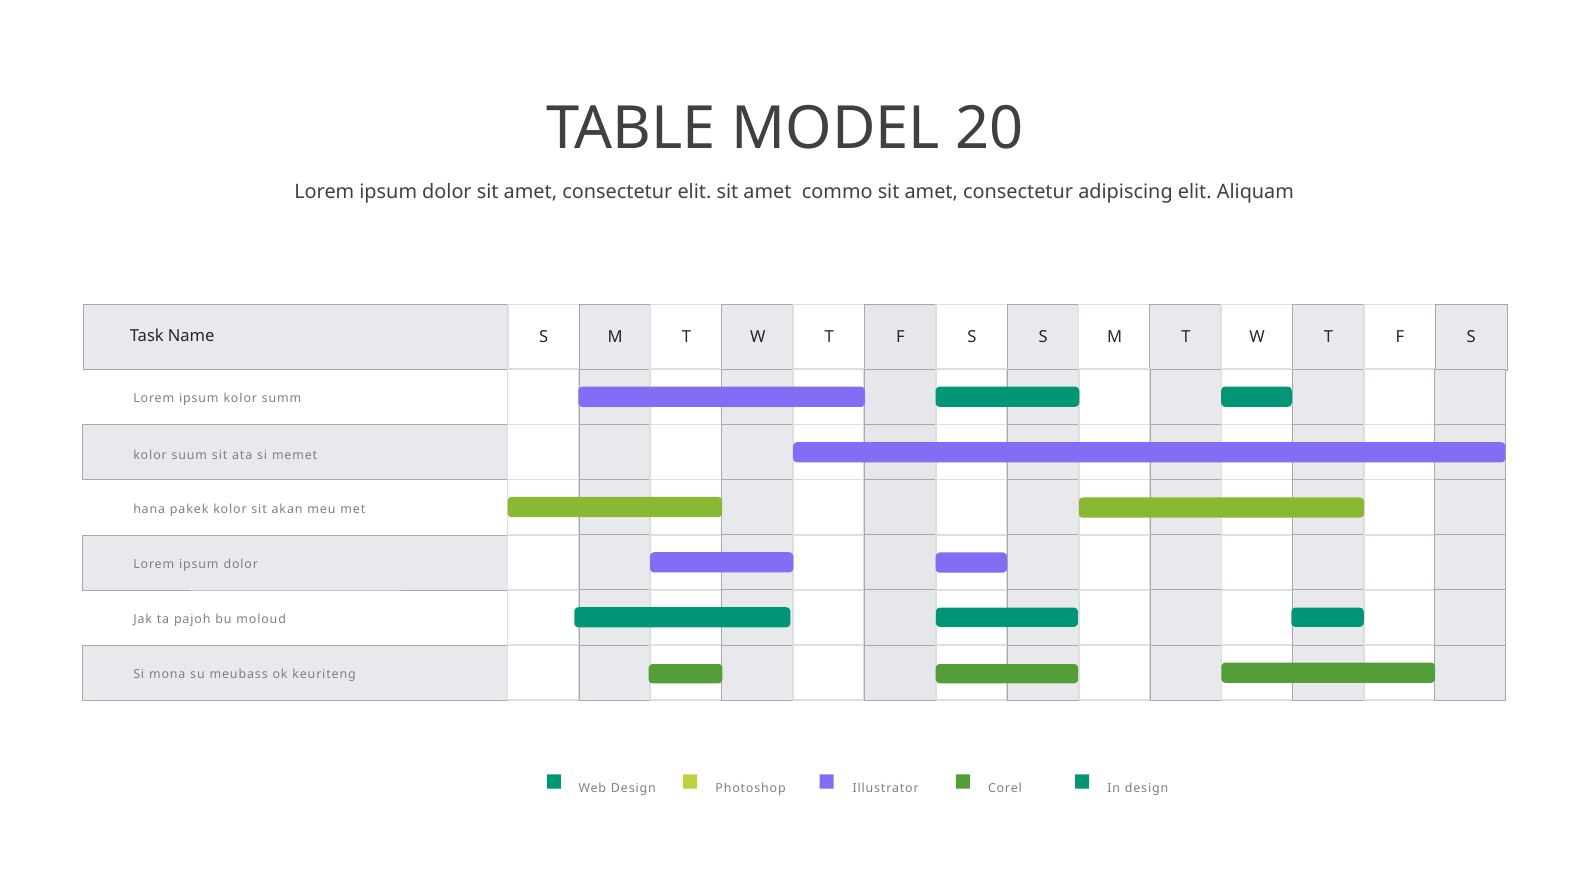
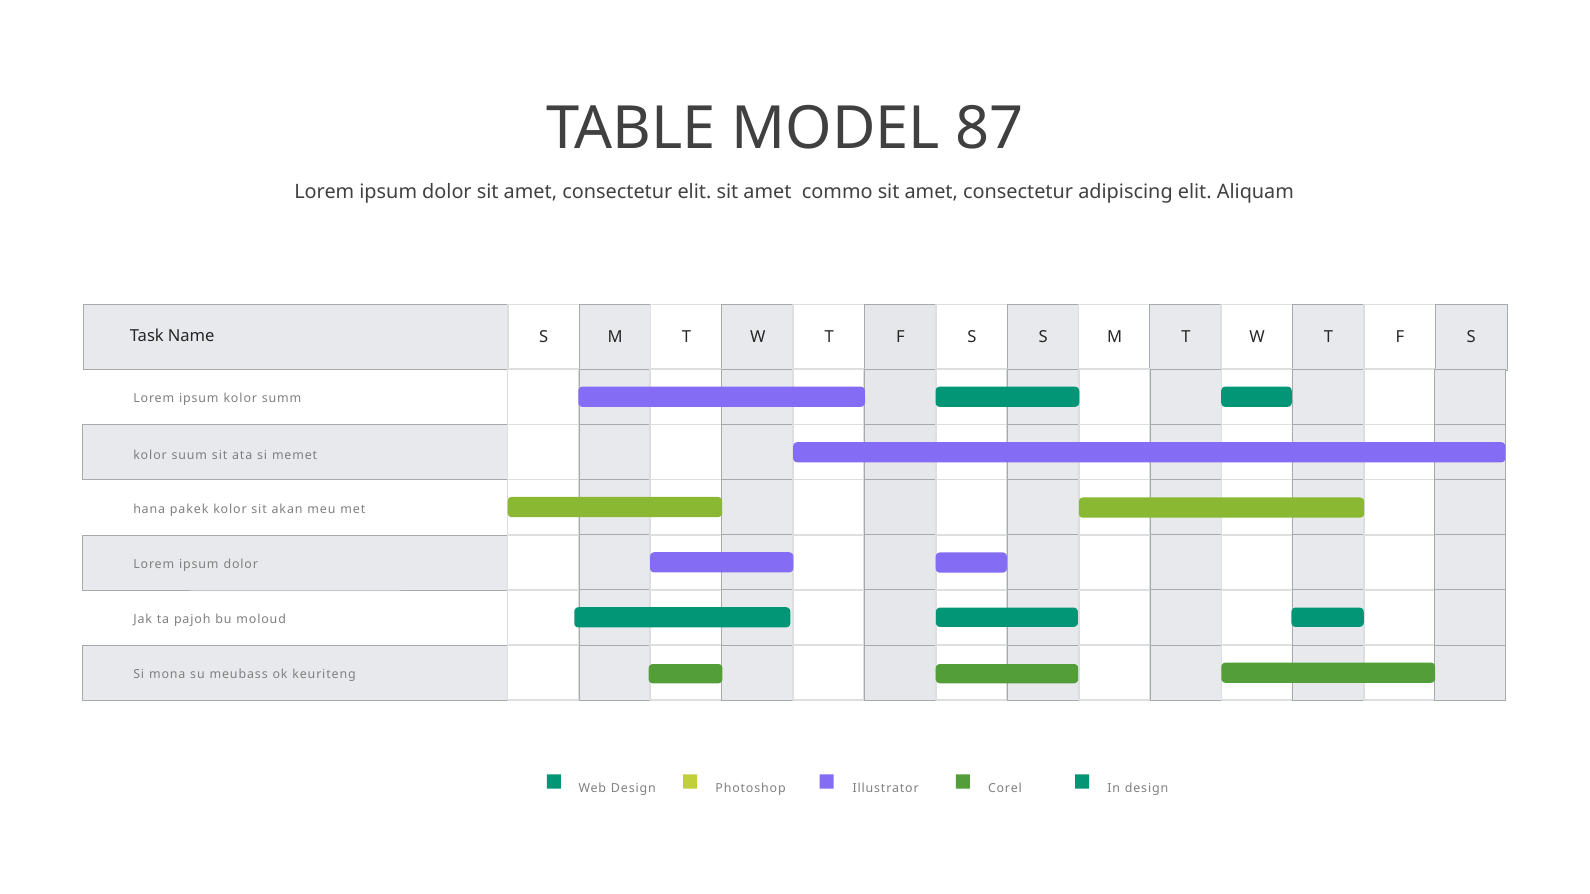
20: 20 -> 87 (990, 128)
